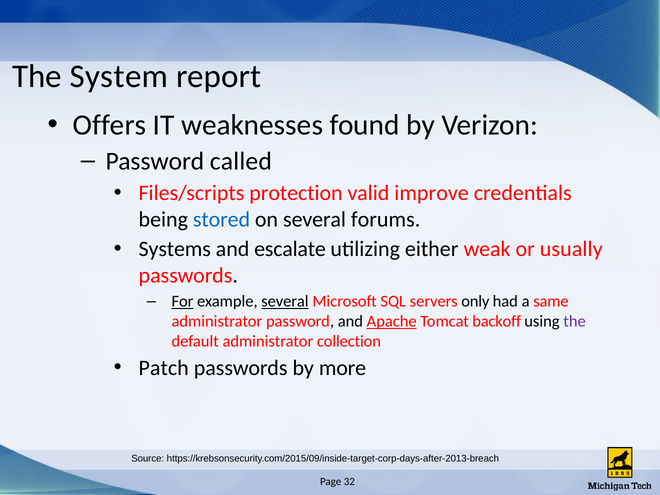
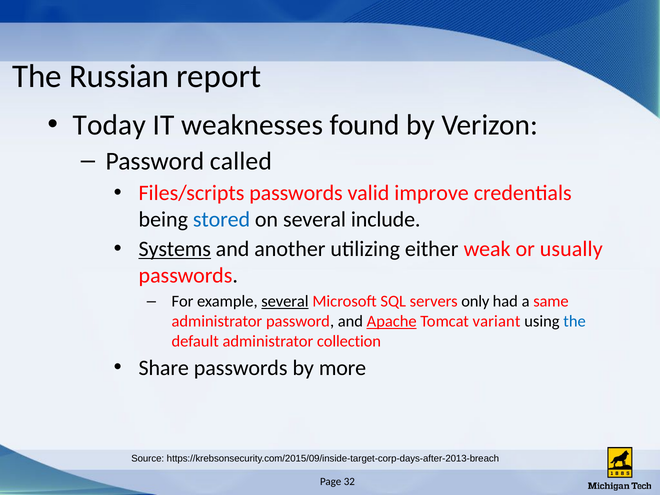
System: System -> Russian (119, 77)
Offers: Offers -> Today (109, 125)
Files/scripts protection: protection -> passwords (296, 193)
forums: forums -> include (386, 219)
Systems underline: none -> present (175, 249)
escalate: escalate -> another (290, 249)
For underline: present -> none (182, 302)
backoff: backoff -> variant (496, 321)
the colour: purple -> blue (575, 321)
Patch: Patch -> Share (164, 368)
